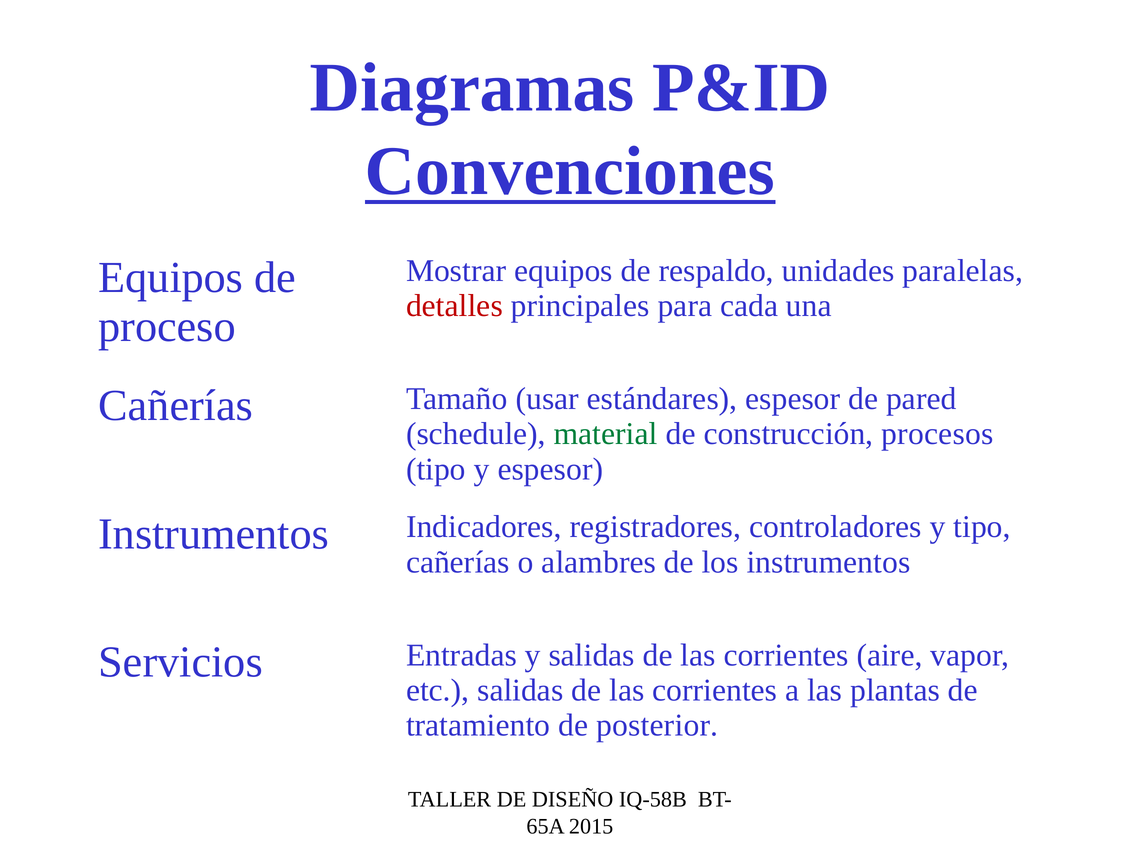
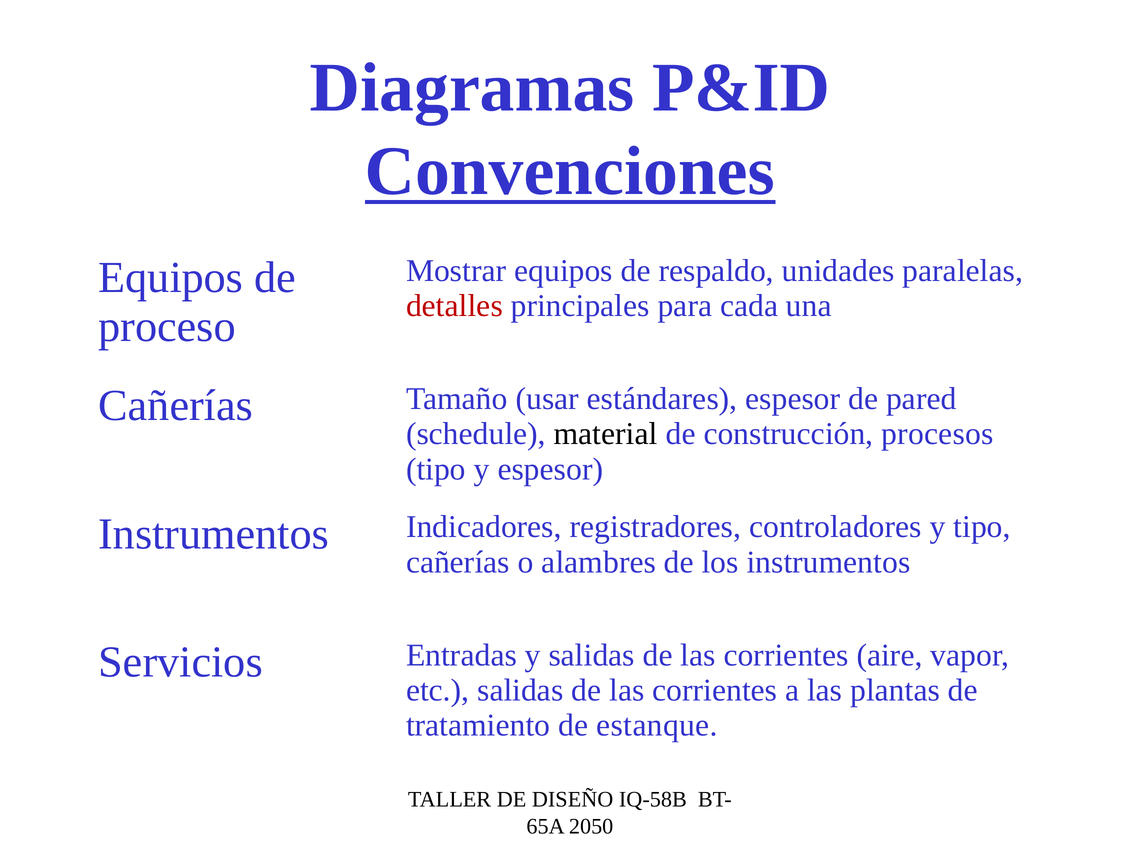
material colour: green -> black (606, 434)
posterior: posterior -> estanque (657, 726)
2015: 2015 -> 2050 (591, 826)
